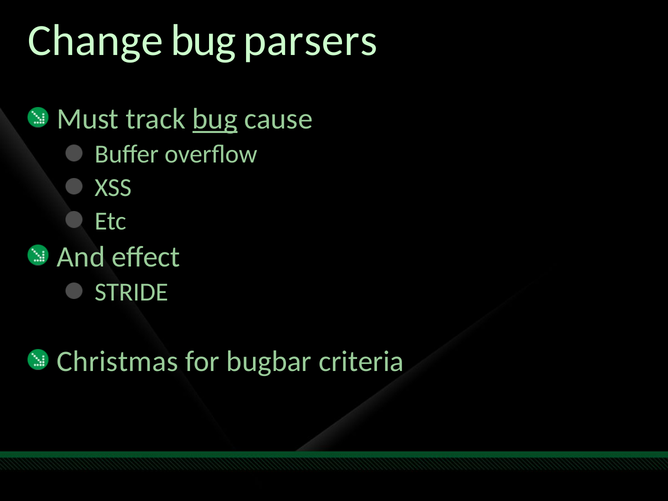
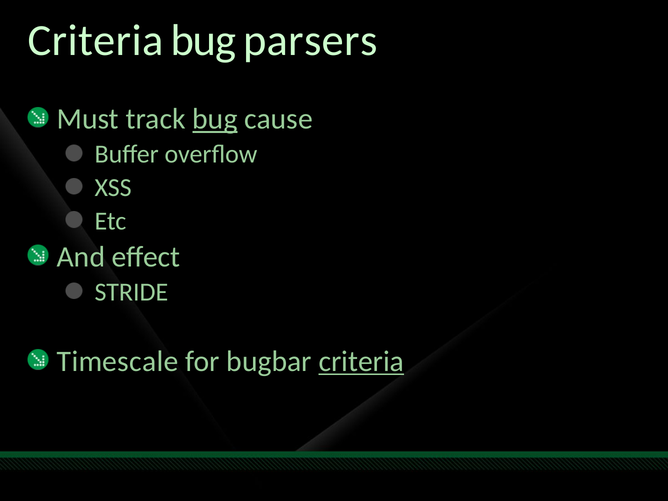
Change: Change -> Criteria (96, 41)
Christmas: Christmas -> Timescale (118, 361)
criteria underline: none -> present (361, 361)
